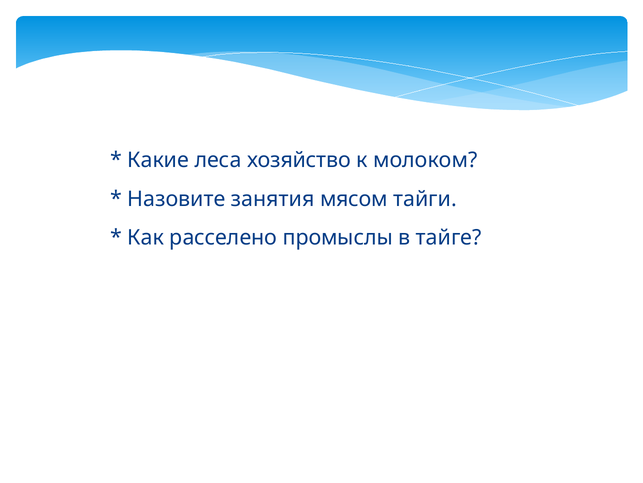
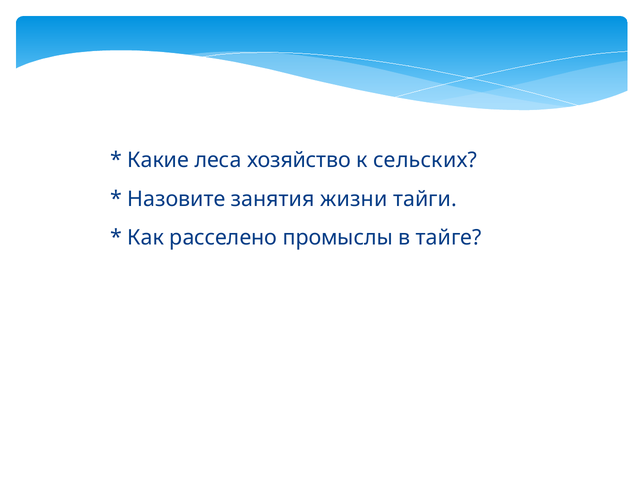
молоком: молоком -> сельских (425, 160)
мясом: мясом -> жизни (354, 199)
